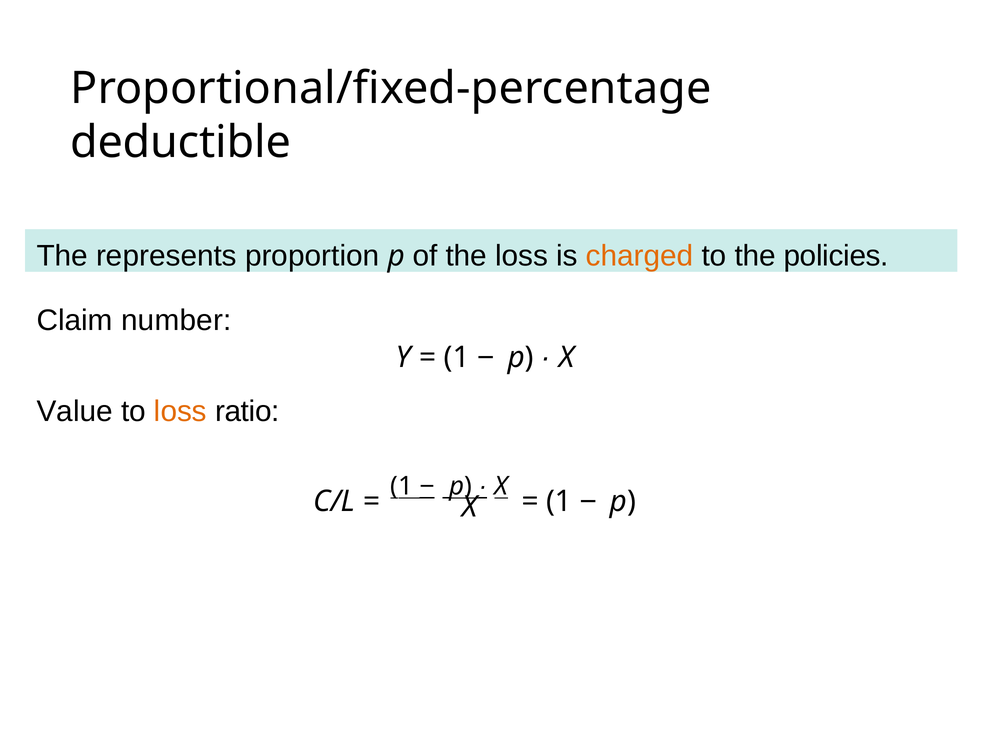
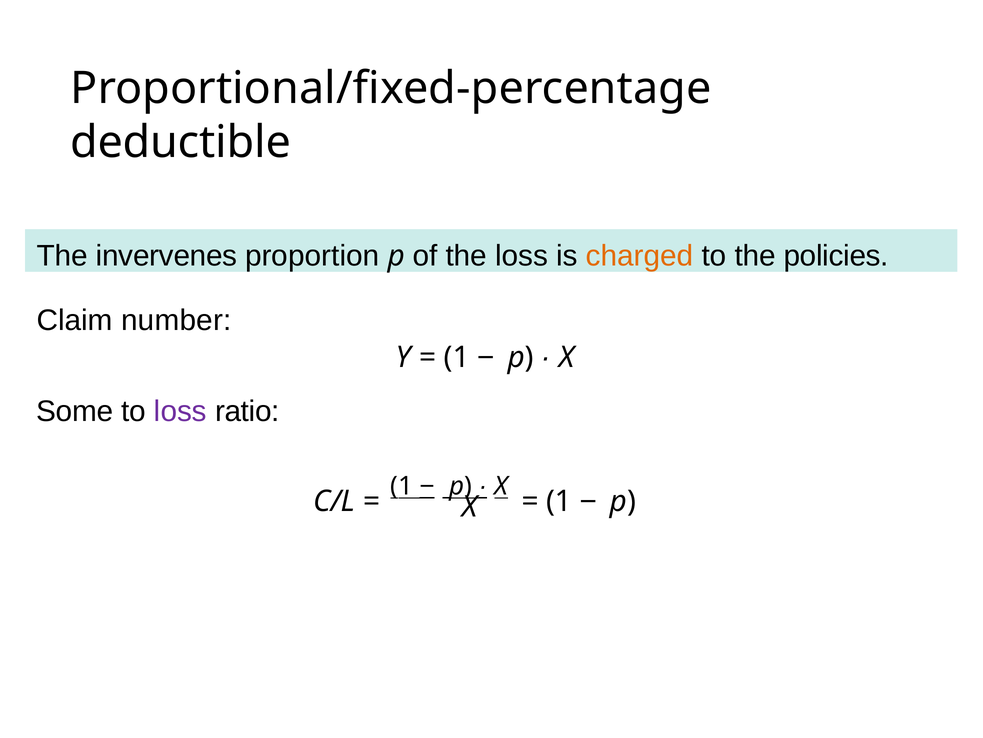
represents: represents -> invervenes (167, 256)
Value: Value -> Some (75, 411)
loss colour: orange -> purple (180, 411)
